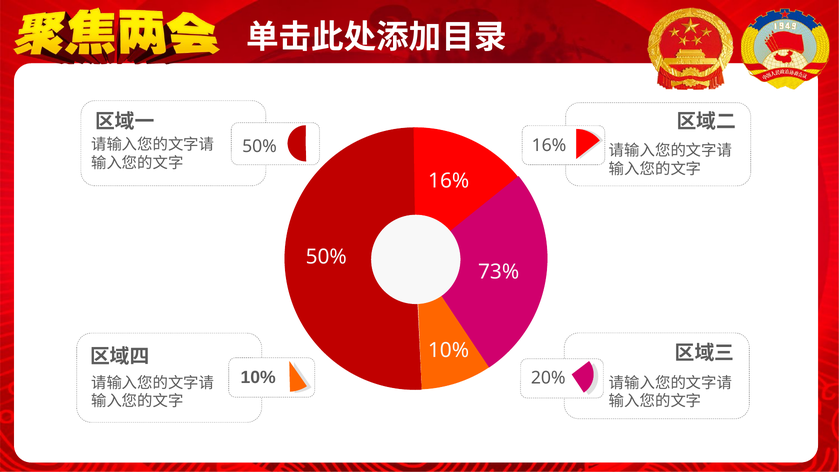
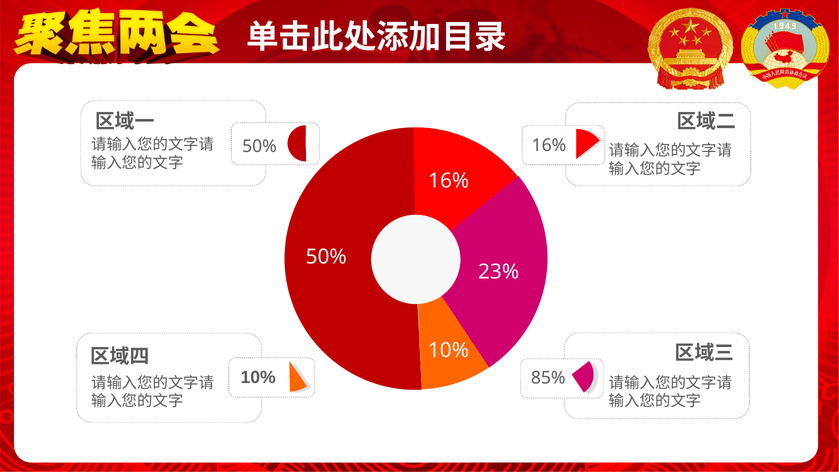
73%: 73% -> 23% (499, 272)
20%: 20% -> 85% (548, 378)
